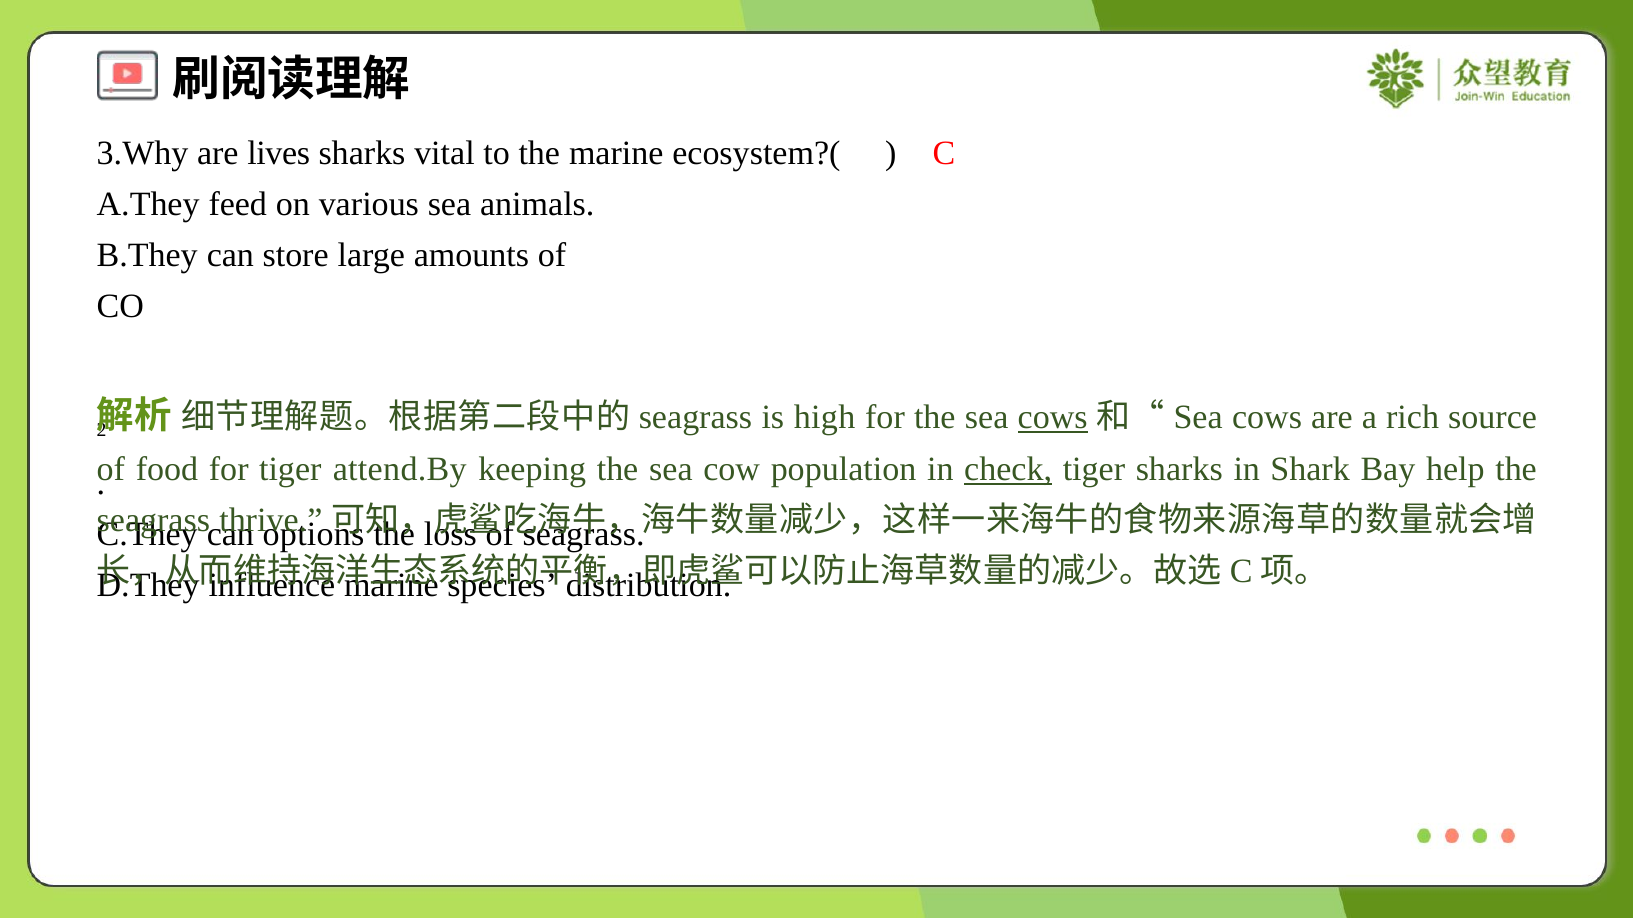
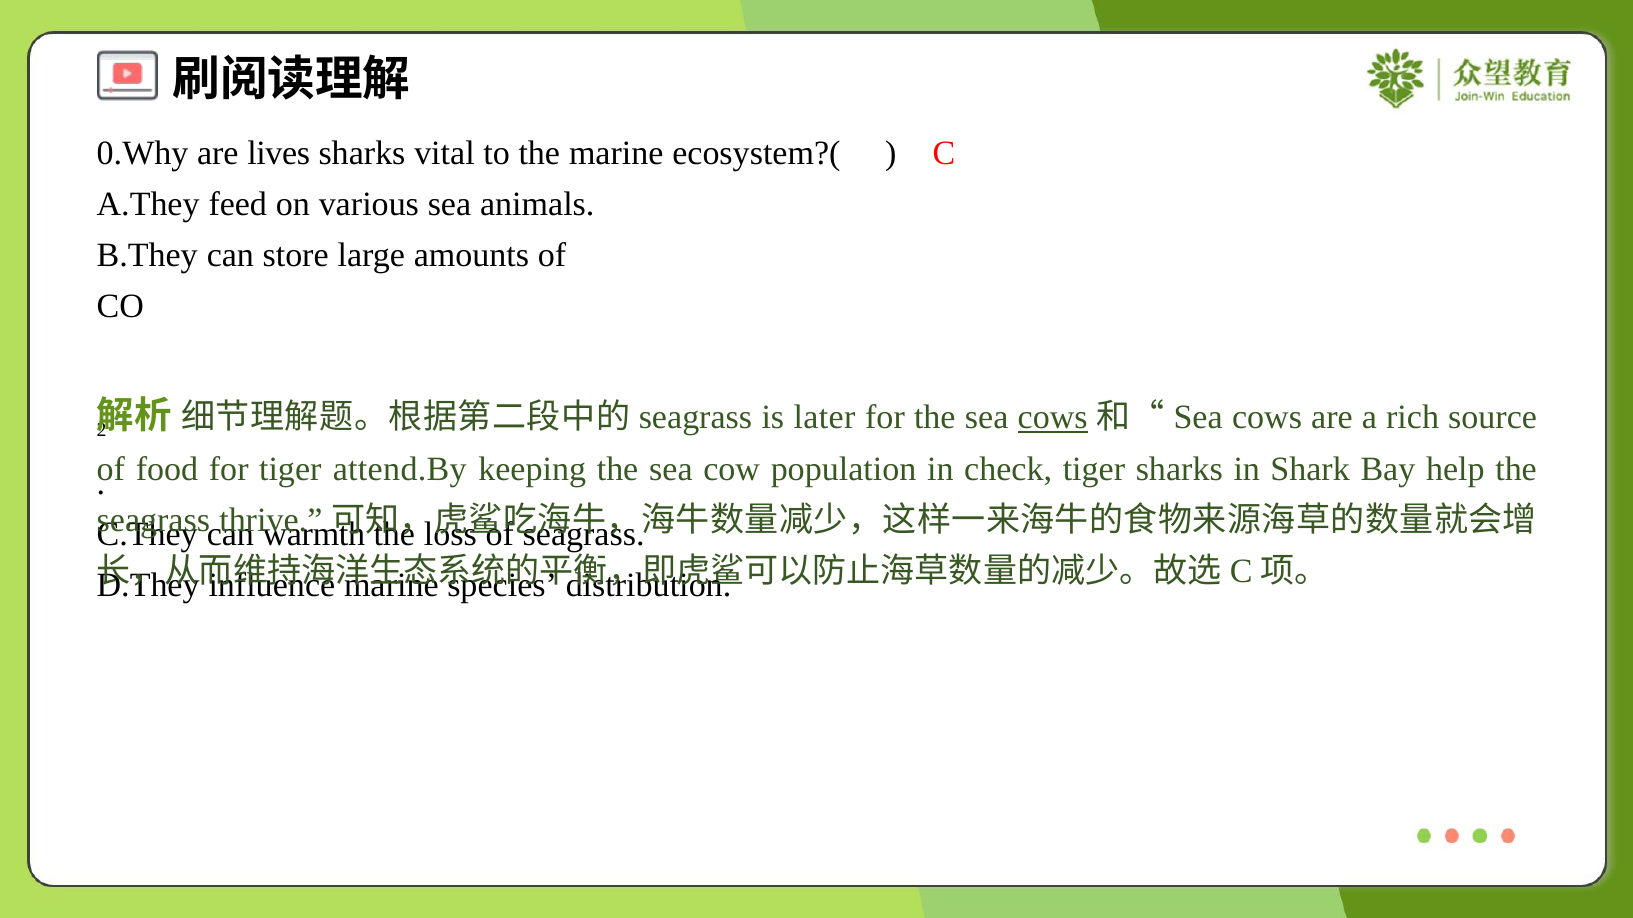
3.Why: 3.Why -> 0.Why (143, 153)
high: high -> later (825, 418)
check underline: present -> none (1008, 469)
options: options -> warmth (314, 535)
